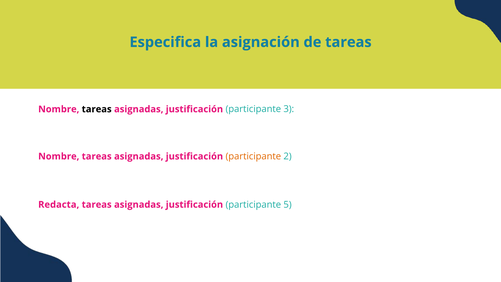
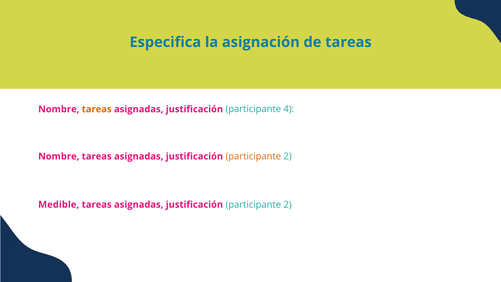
tareas colour: black -> orange (97, 109)
3: 3 -> 4 (289, 109)
Redacta: Redacta -> Medible (59, 204)
5: 5 -> 2 (288, 204)
